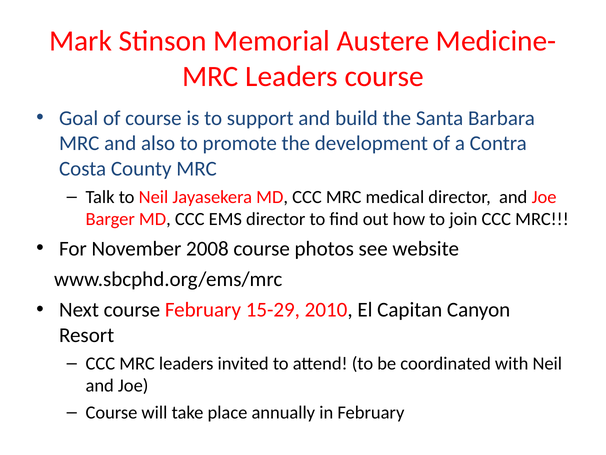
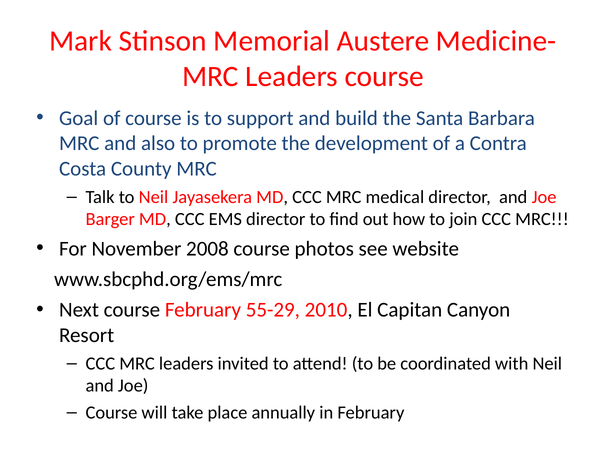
15-29: 15-29 -> 55-29 (273, 310)
